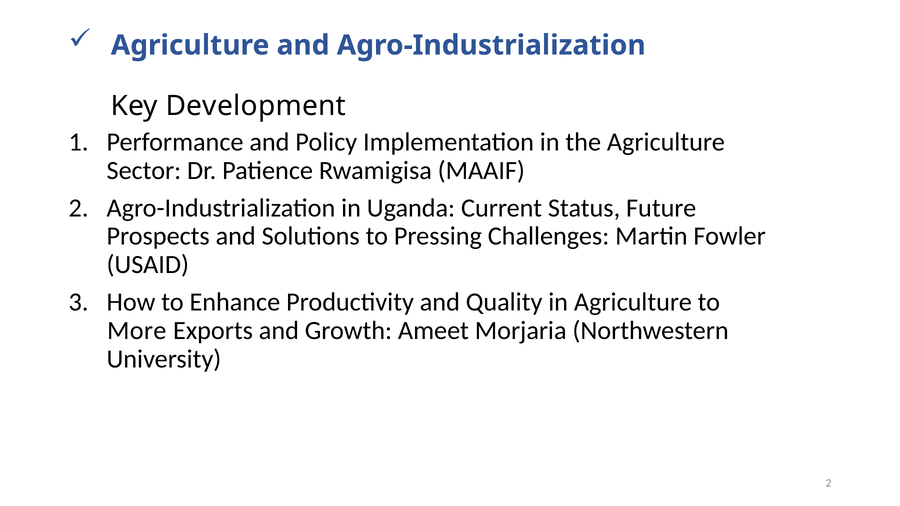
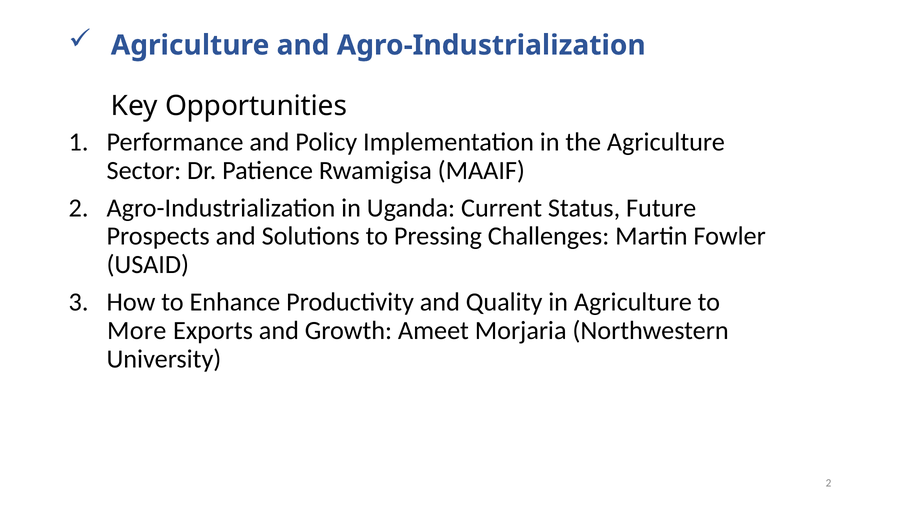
Development: Development -> Opportunities (256, 106)
